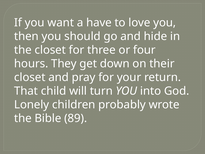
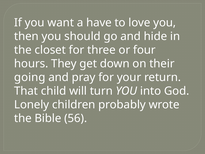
closet: closet -> going (30, 77)
89: 89 -> 56 (76, 118)
